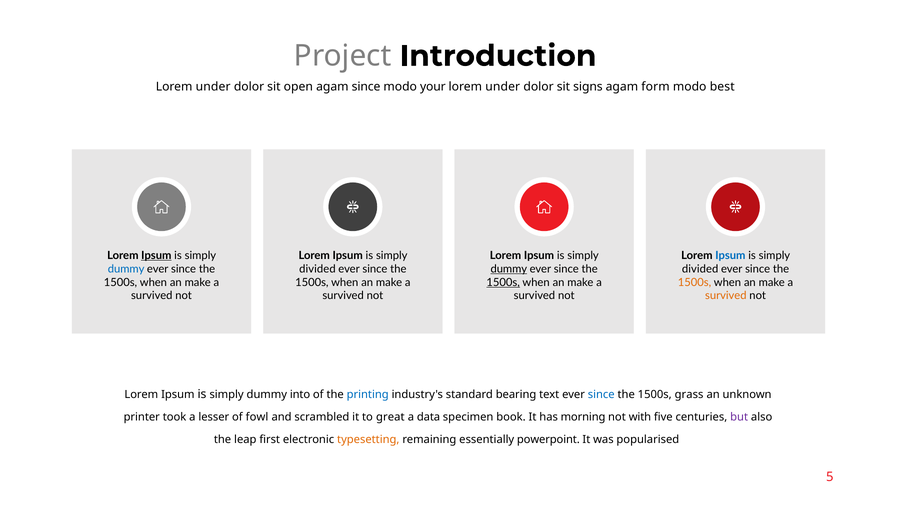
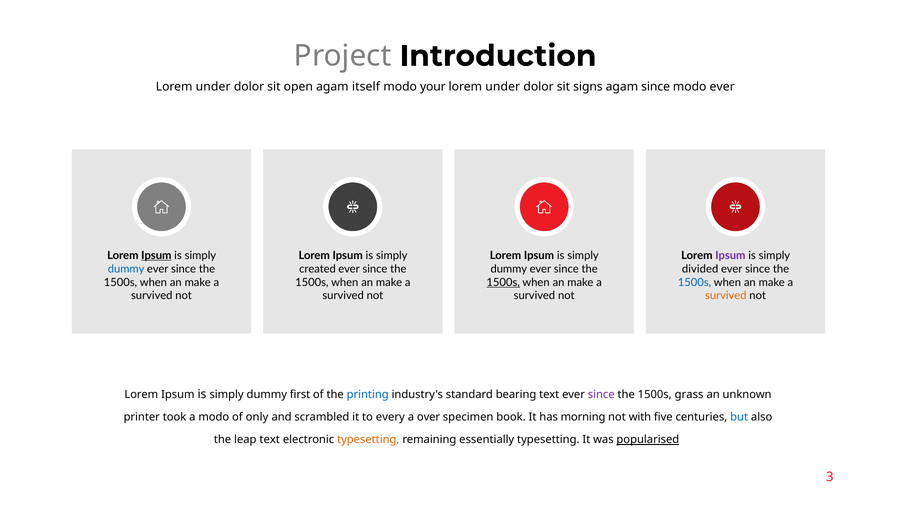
agam since: since -> itself (366, 87)
agam form: form -> since (656, 87)
modo best: best -> ever (722, 87)
Ipsum colour: blue -> purple (730, 255)
divided: divided -> created (318, 269)
dummy underline: present -> none (509, 269)
1500s colour: orange -> blue (695, 282)
into: into -> first (300, 394)
since colour: blue -> purple (601, 394)
a lesser: lesser -> modo (214, 417)
fowl: fowl -> only (257, 417)
great: great -> every (390, 417)
data: data -> over (429, 417)
but colour: purple -> blue (739, 417)
leap first: first -> text (270, 439)
essentially powerpoint: powerpoint -> typesetting (548, 439)
popularised underline: none -> present (648, 439)
5: 5 -> 3 (830, 477)
